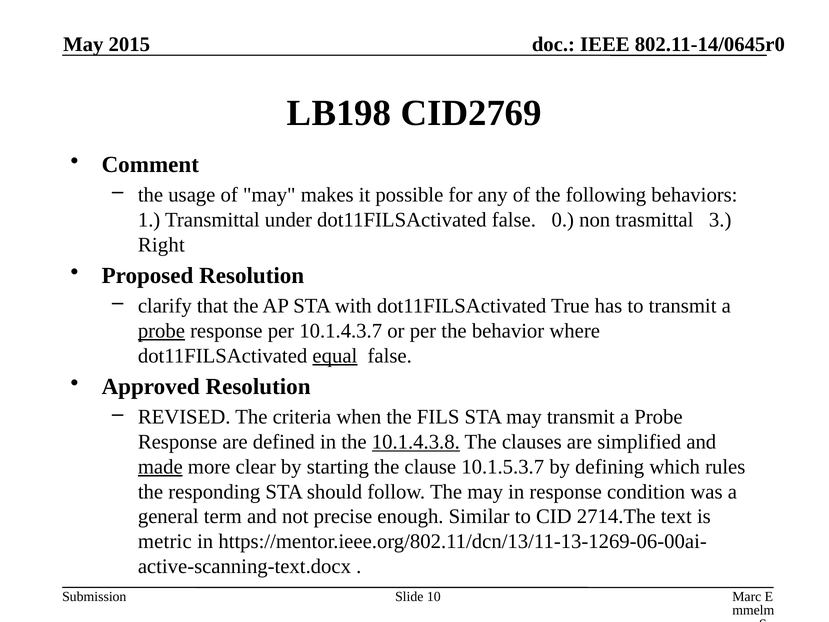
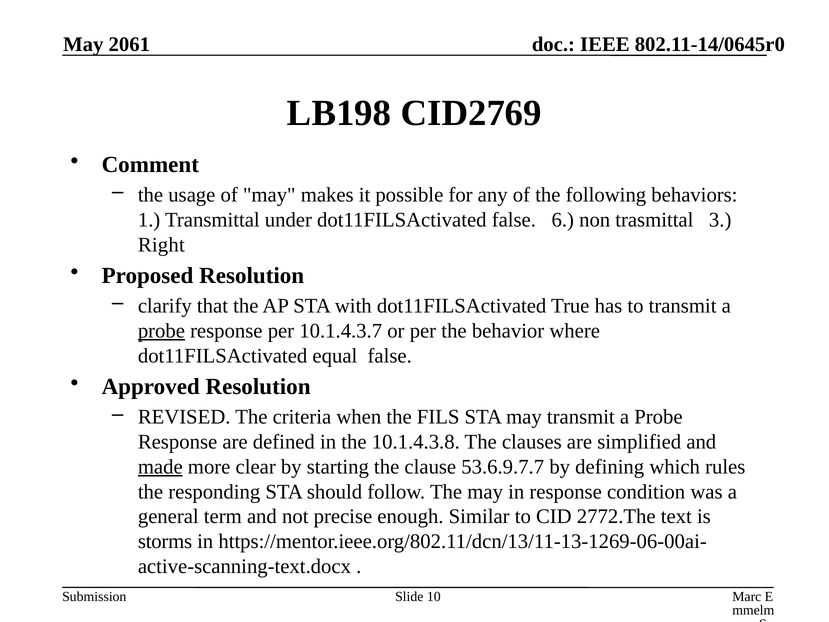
2015: 2015 -> 2061 (129, 44)
0: 0 -> 6 (563, 220)
equal underline: present -> none (335, 356)
10.1.4.3.8 underline: present -> none (416, 442)
10.1.5.3.7: 10.1.5.3.7 -> 53.6.9.7.7 (503, 467)
2714.The: 2714.The -> 2772.The (616, 516)
metric: metric -> storms (165, 541)
